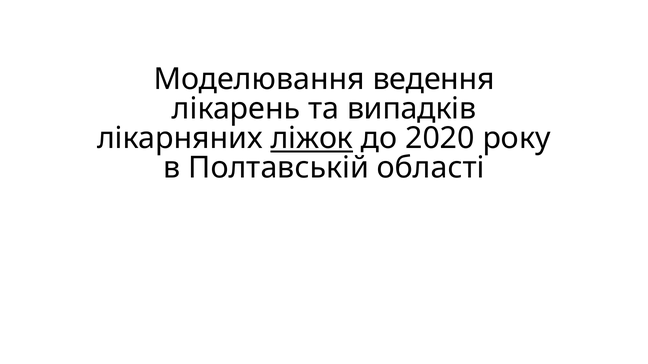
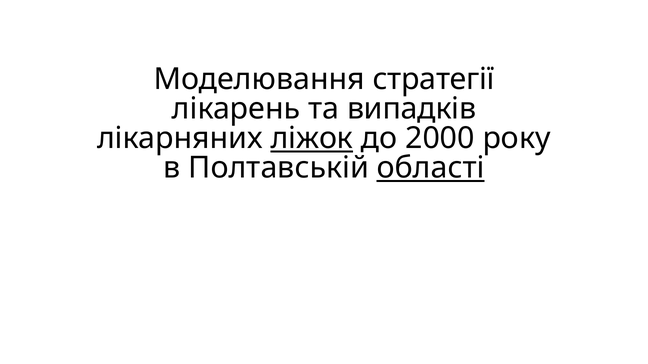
ведення: ведення -> стратегії (434, 80)
2020: 2020 -> 2000 (440, 139)
області underline: none -> present (431, 168)
